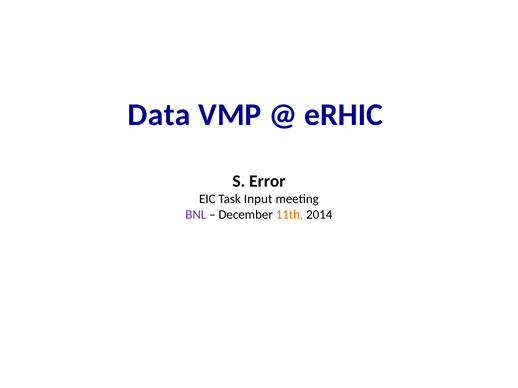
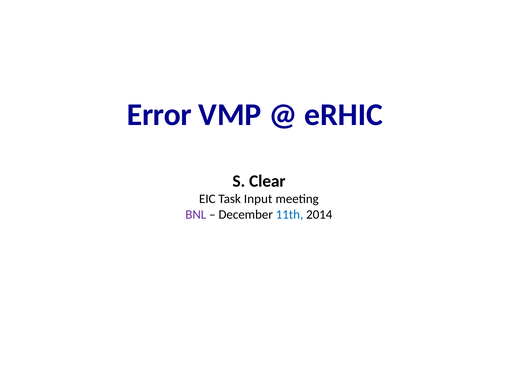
Data: Data -> Error (159, 115)
Error: Error -> Clear (267, 181)
11th colour: orange -> blue (290, 215)
